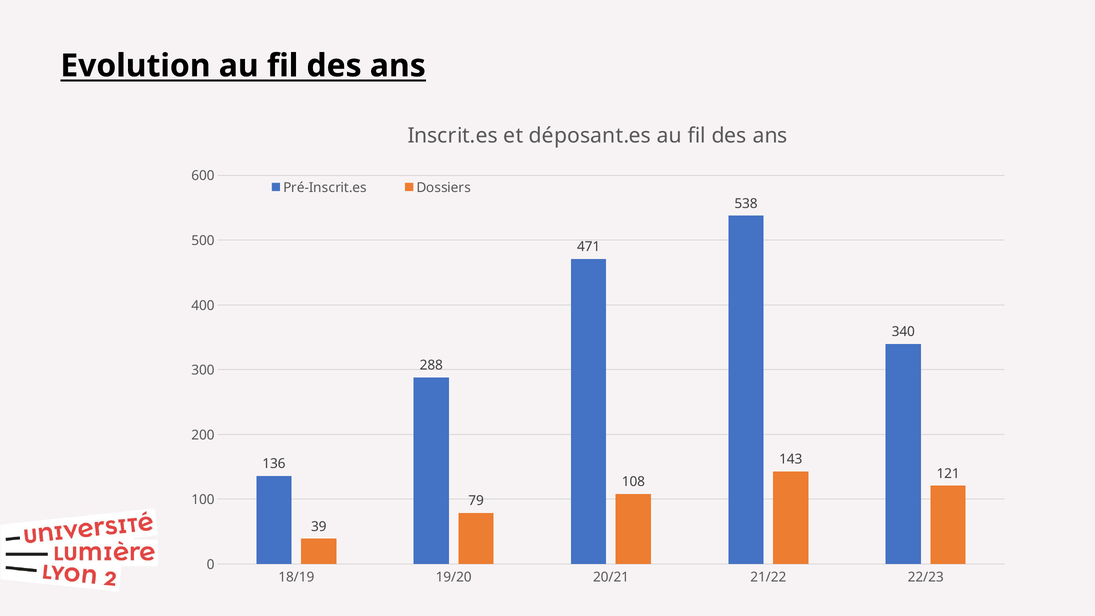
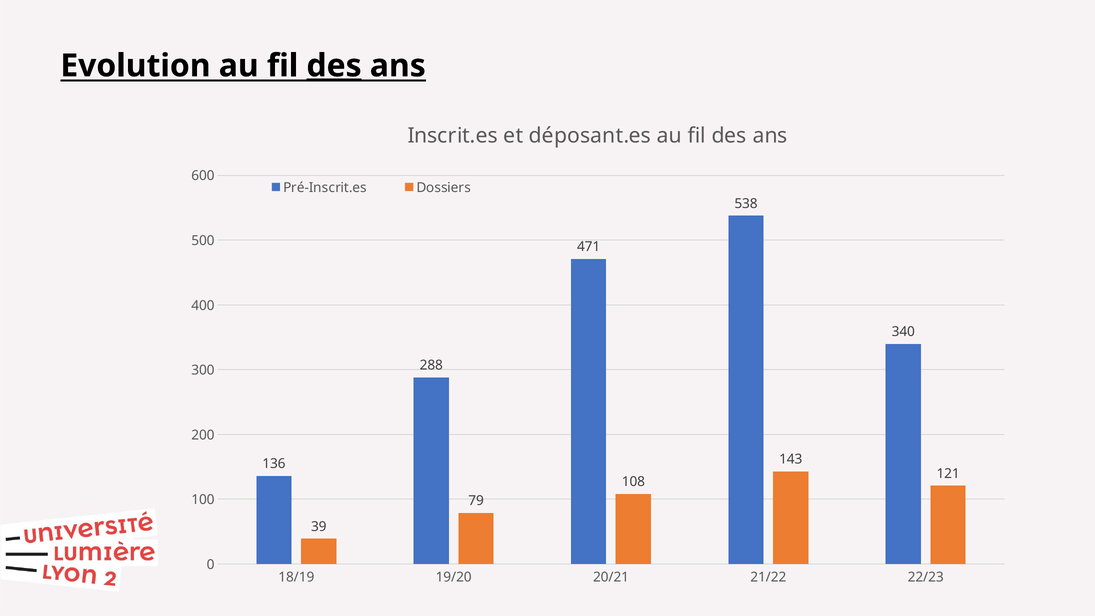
des underline: none -> present (334, 66)
